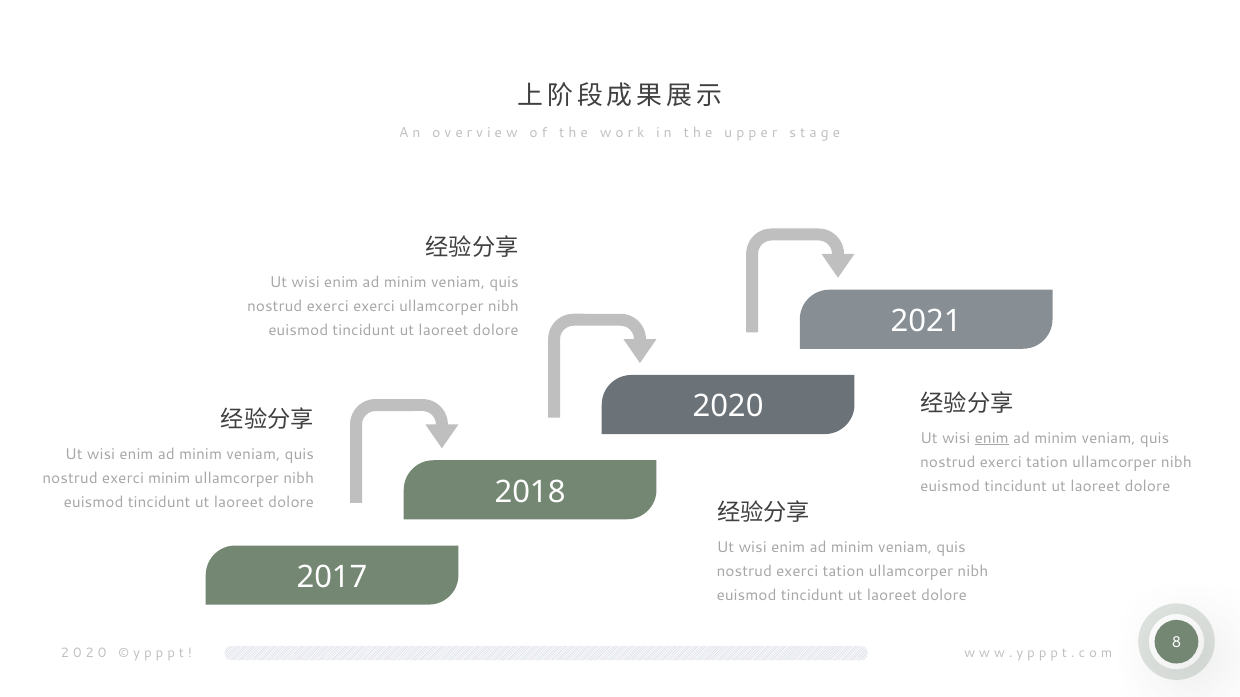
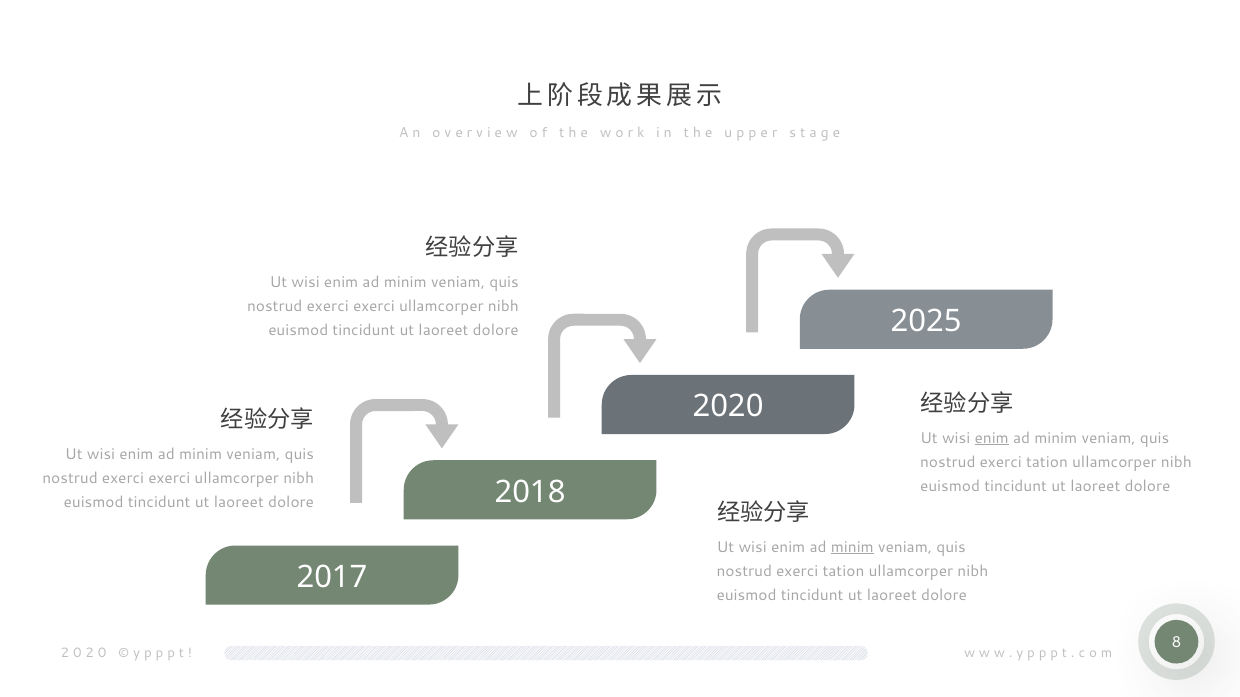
2021: 2021 -> 2025 (926, 322)
minim: minim -> exerci (169, 479)
minim underline: none -> present (852, 548)
